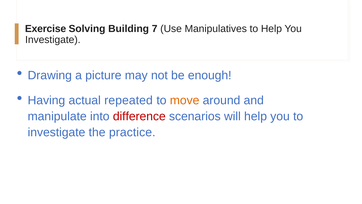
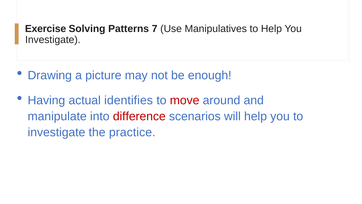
Building: Building -> Patterns (129, 29)
repeated: repeated -> identifies (129, 100)
move colour: orange -> red (185, 100)
